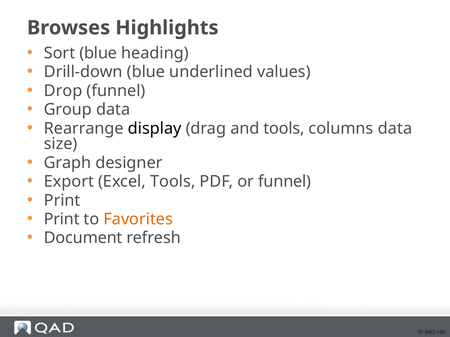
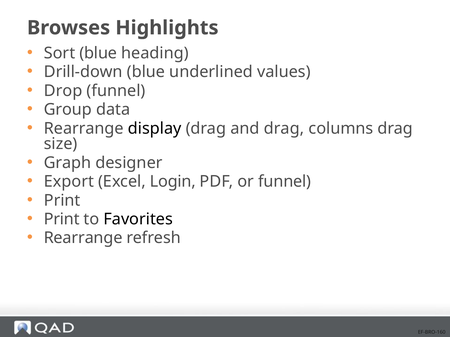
and tools: tools -> drag (284, 129)
columns data: data -> drag (395, 129)
Excel Tools: Tools -> Login (173, 182)
Favorites colour: orange -> black (138, 219)
Document: Document -> Rearrange (83, 238)
